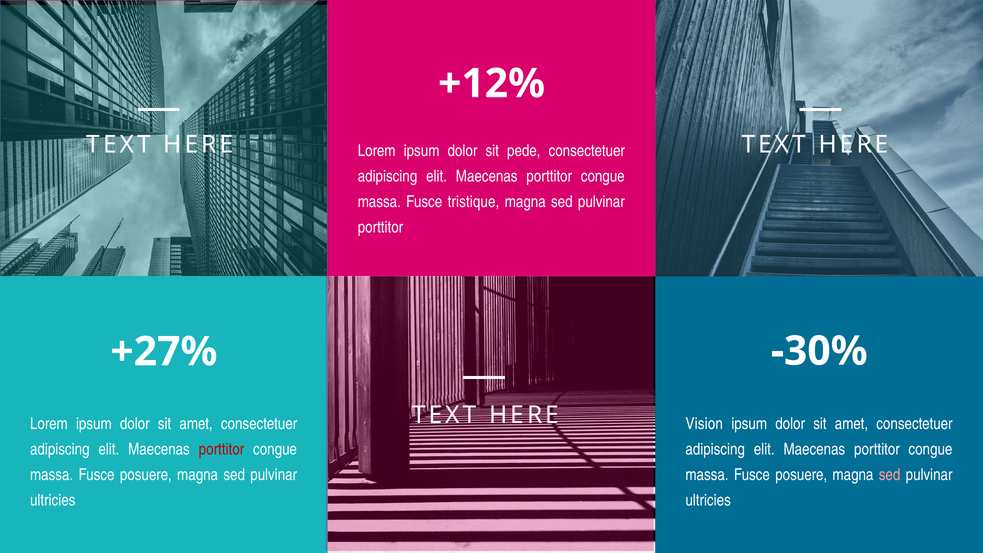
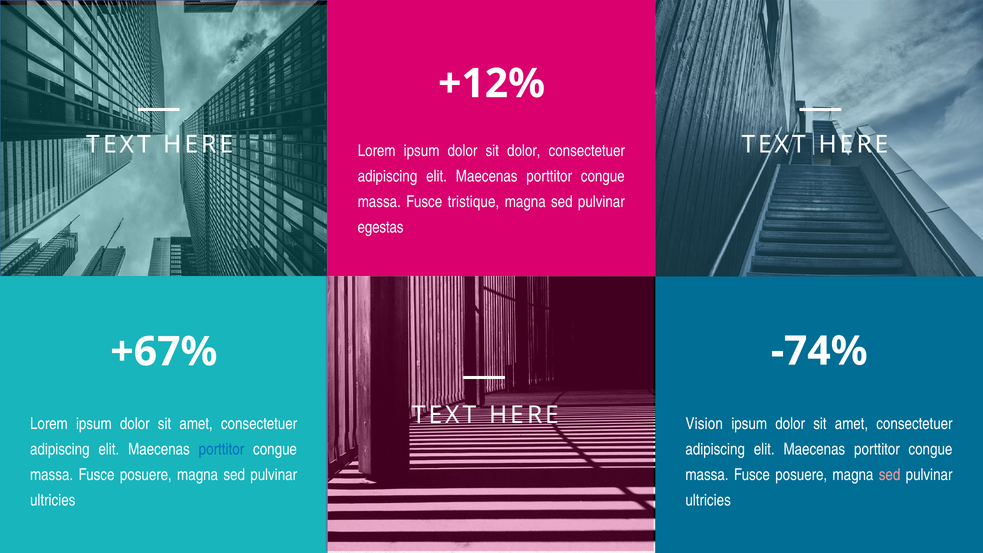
sit pede: pede -> dolor (524, 151)
porttitor: porttitor -> egestas (381, 227)
-30%: -30% -> -74% (819, 351)
+27%: +27% -> +67% (164, 352)
porttitor colour: red -> blue (221, 449)
